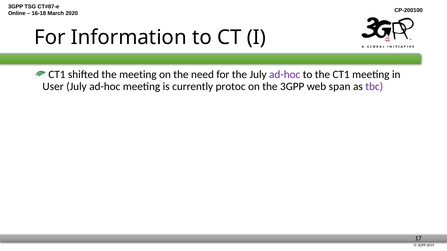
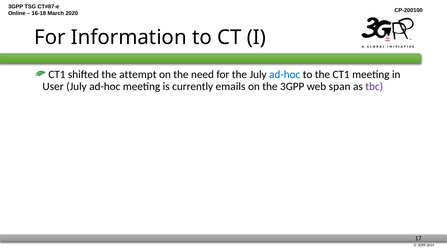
the meeting: meeting -> attempt (138, 75)
ad-hoc colour: purple -> blue (285, 75)
protoc: protoc -> emails (231, 87)
